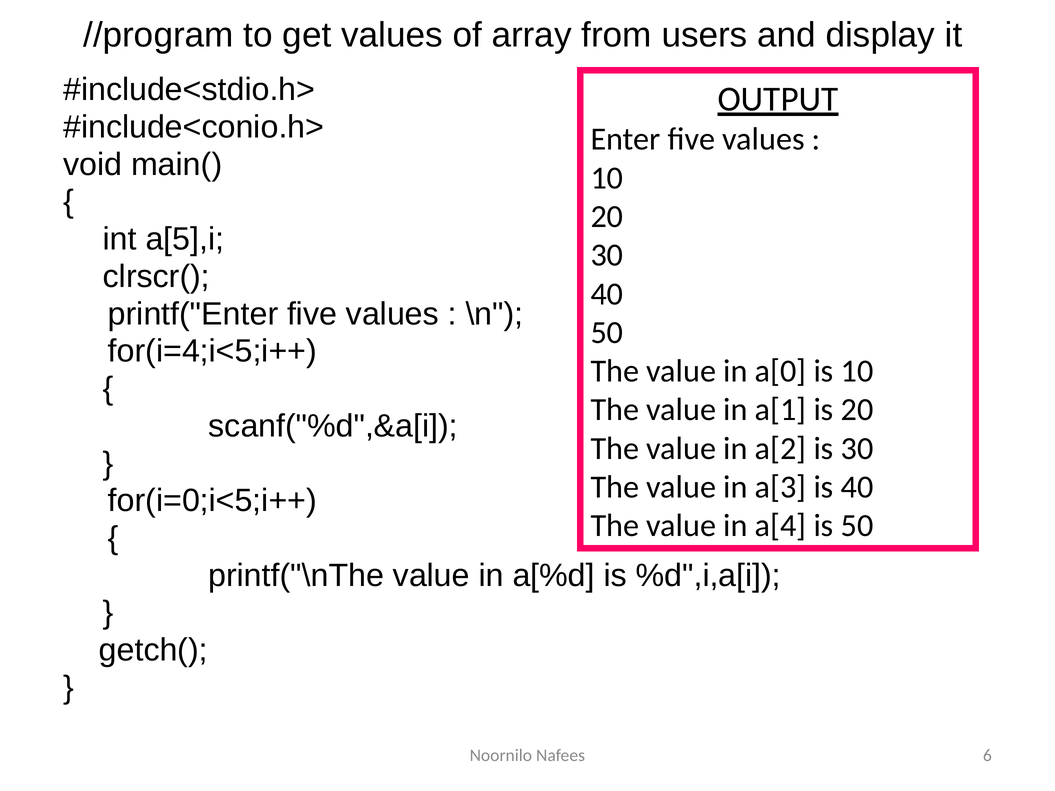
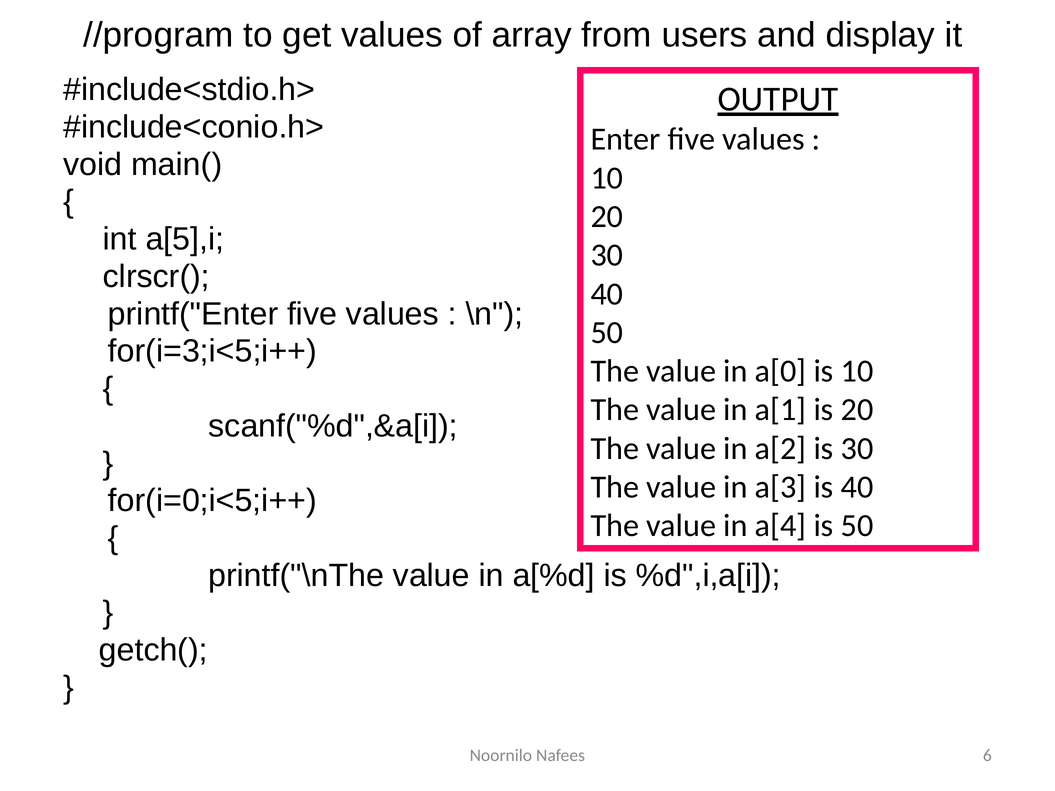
for(i=4;i<5;i++: for(i=4;i<5;i++ -> for(i=3;i<5;i++ (212, 351)
